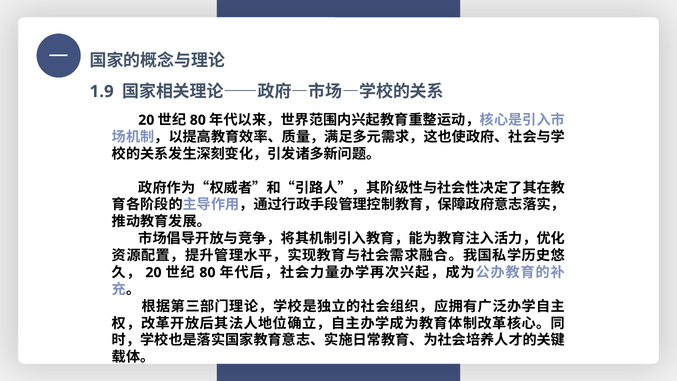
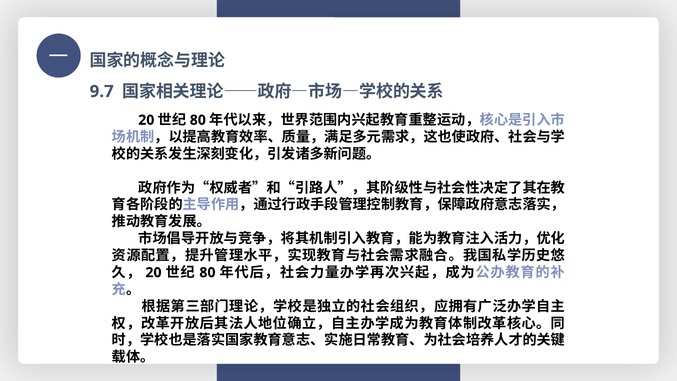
1.9: 1.9 -> 9.7 (102, 91)
